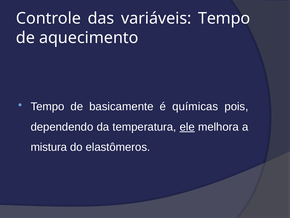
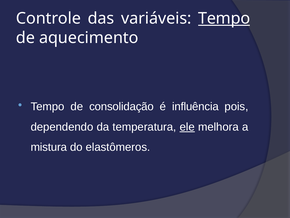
Tempo underline: none -> present (224, 18)
basicamente: basicamente -> consolidação (122, 106)
químicas: químicas -> influência (195, 106)
